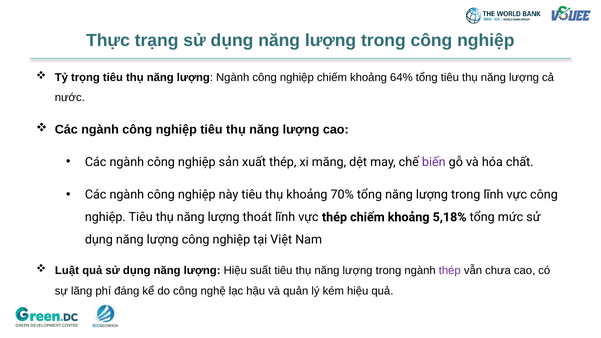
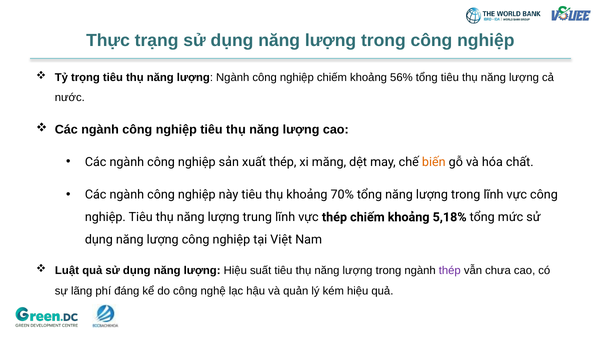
64%: 64% -> 56% (401, 77)
biến colour: purple -> orange (434, 162)
thoát: thoát -> trung (257, 217)
